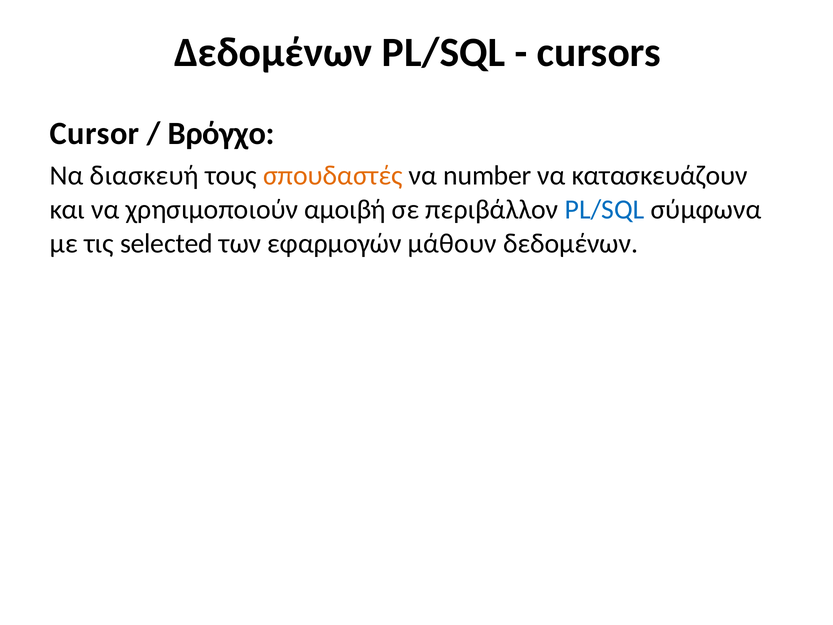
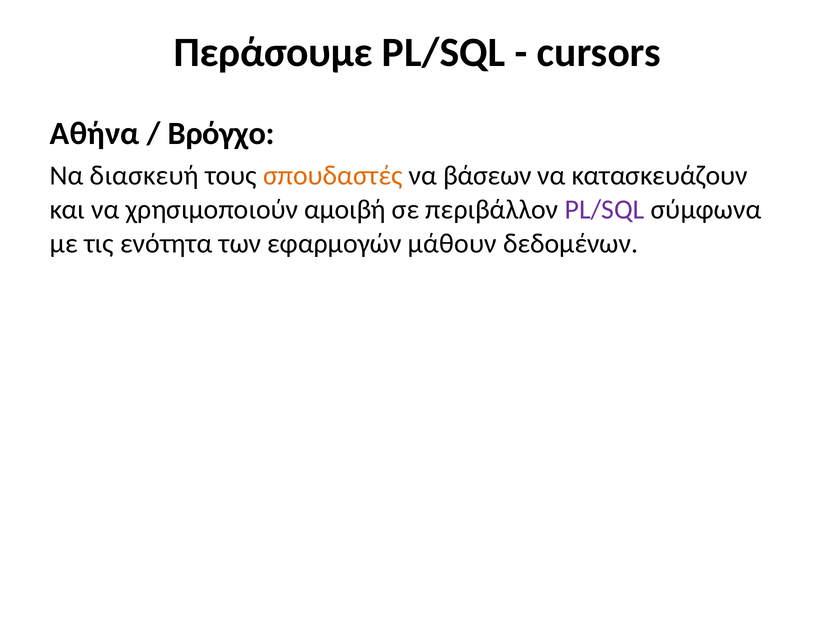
Δεδομένων: Δεδομένων -> Περάσουμε (273, 52)
Cursor: Cursor -> Αθήνα (95, 133)
number: number -> βάσεων (487, 176)
PL/SQL colour: blue -> purple (605, 209)
selected: selected -> ενότητα (166, 243)
